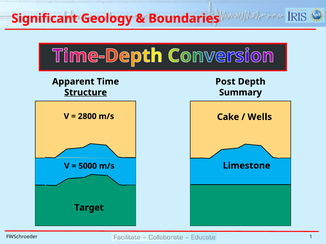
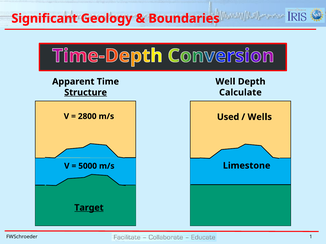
Post: Post -> Well (225, 82)
Summary: Summary -> Calculate (240, 93)
Cake: Cake -> Used (228, 117)
Target underline: none -> present (89, 208)
